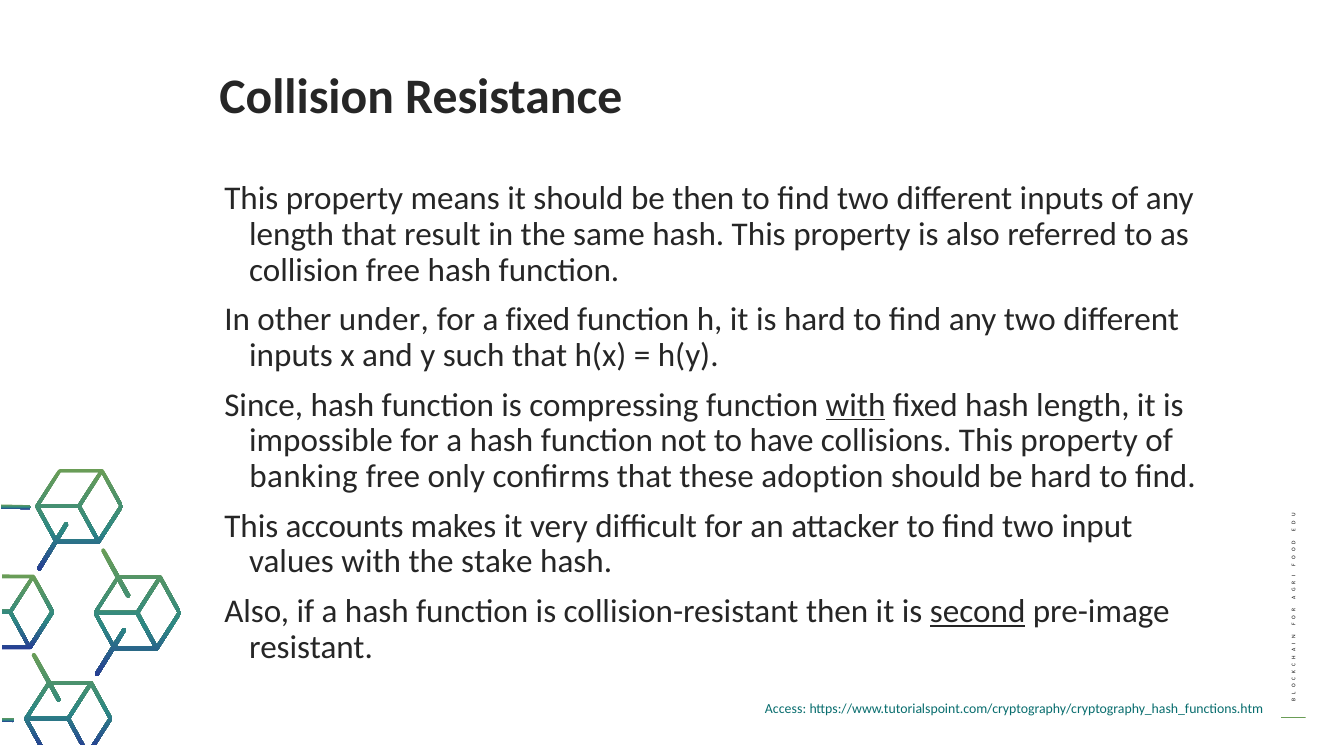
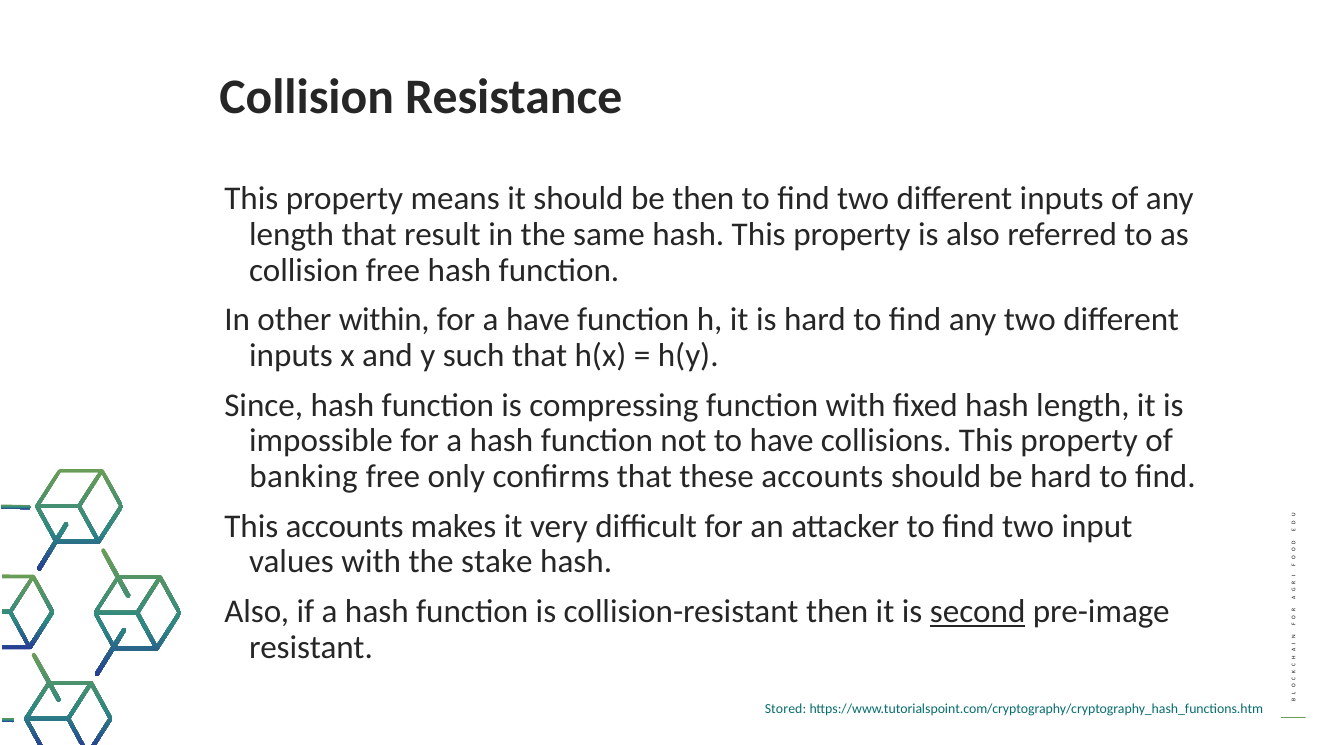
under: under -> within (384, 320)
a fixed: fixed -> have (538, 320)
with underline: present -> none (856, 405)
these adoption: adoption -> accounts (822, 477)
Access: Access -> Stored (786, 709)
